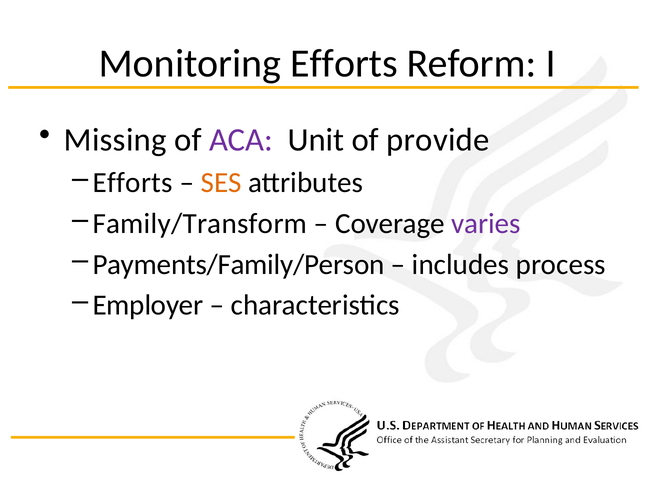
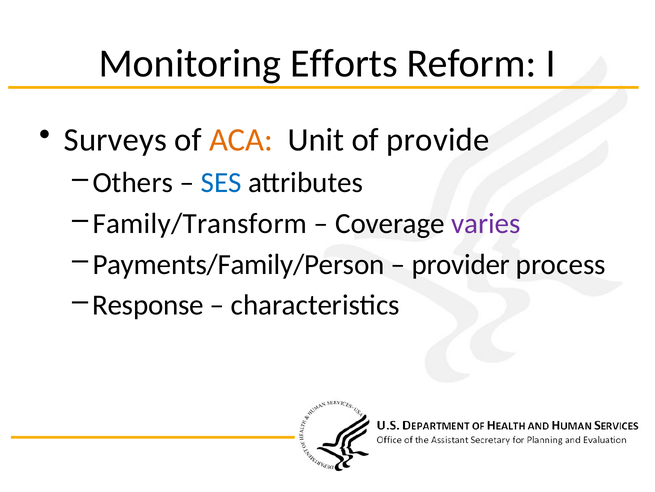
Missing: Missing -> Surveys (115, 140)
ACA colour: purple -> orange (241, 140)
Efforts: Efforts -> Others (133, 183)
SES colour: orange -> blue (221, 183)
includes: includes -> provider (461, 264)
Employer: Employer -> Response (148, 305)
